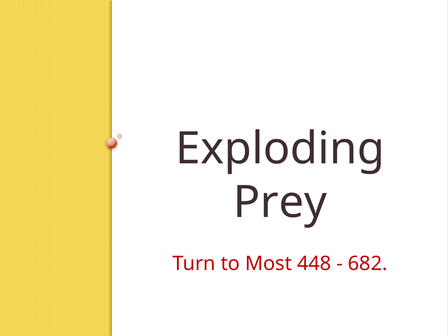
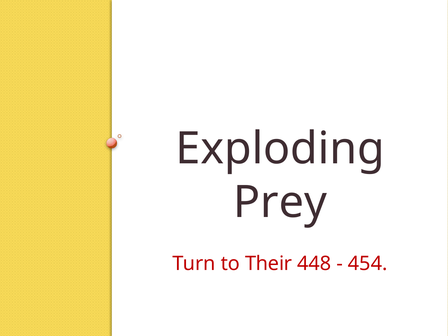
Most: Most -> Their (269, 263)
682: 682 -> 454 (368, 263)
